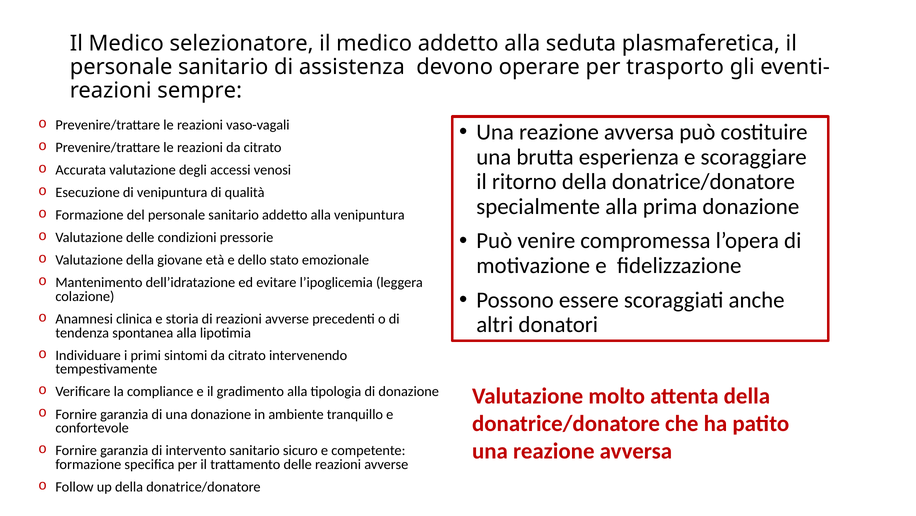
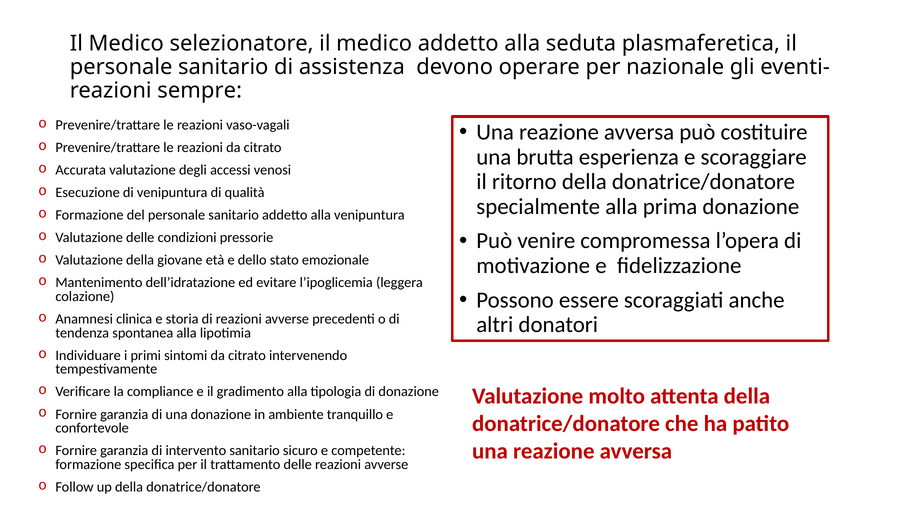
trasporto: trasporto -> nazionale (675, 67)
